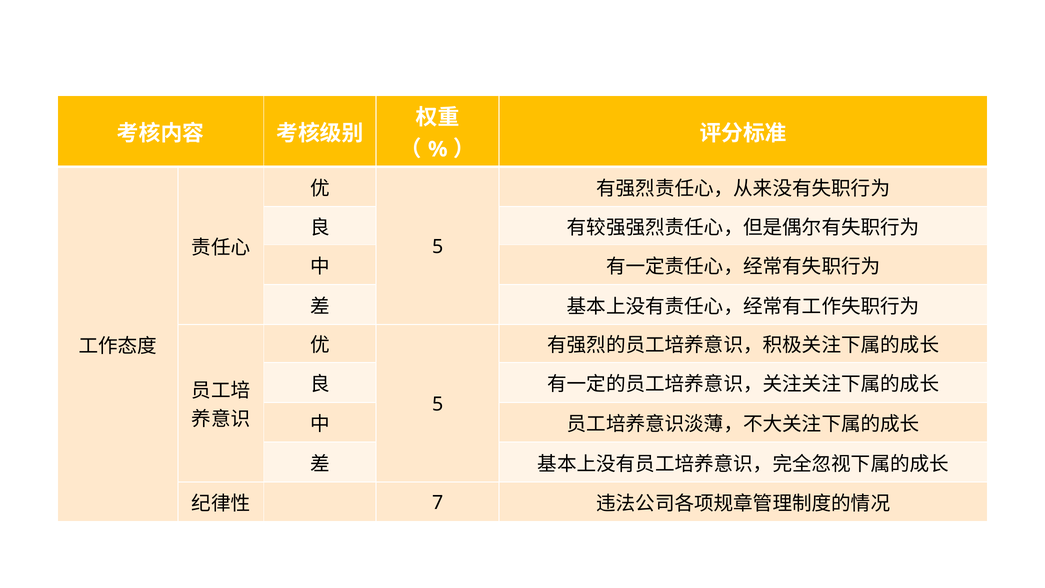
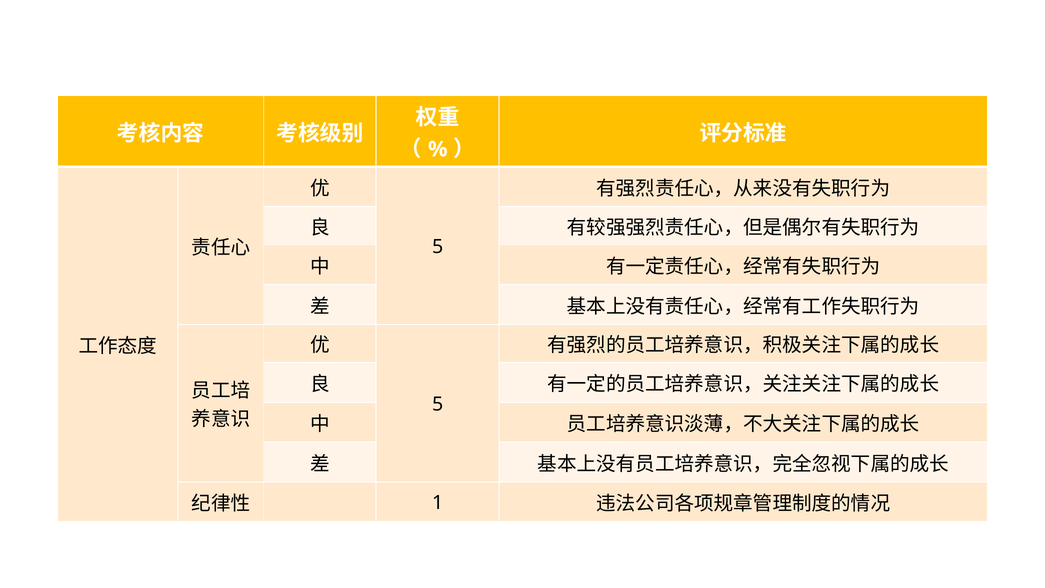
7: 7 -> 1 (438, 503)
